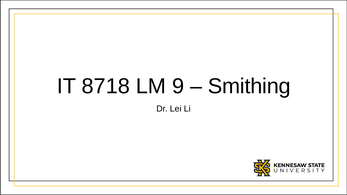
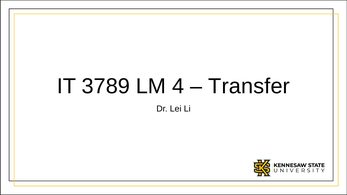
8718: 8718 -> 3789 (106, 86)
9: 9 -> 4 (178, 86)
Smithing: Smithing -> Transfer (249, 86)
